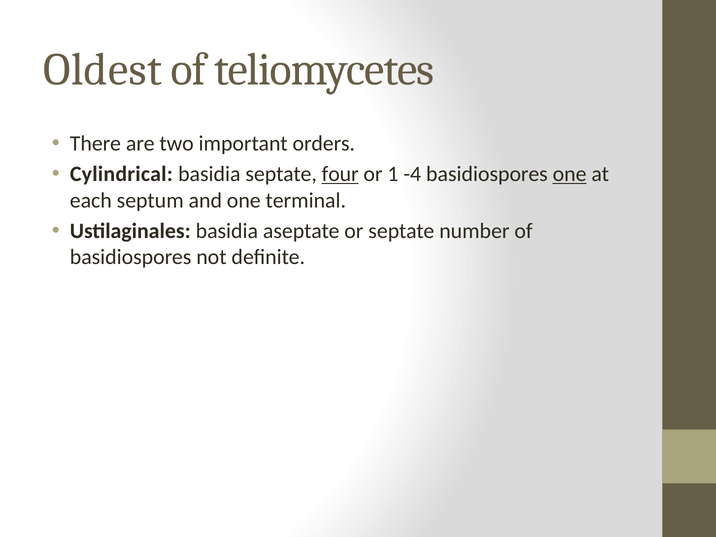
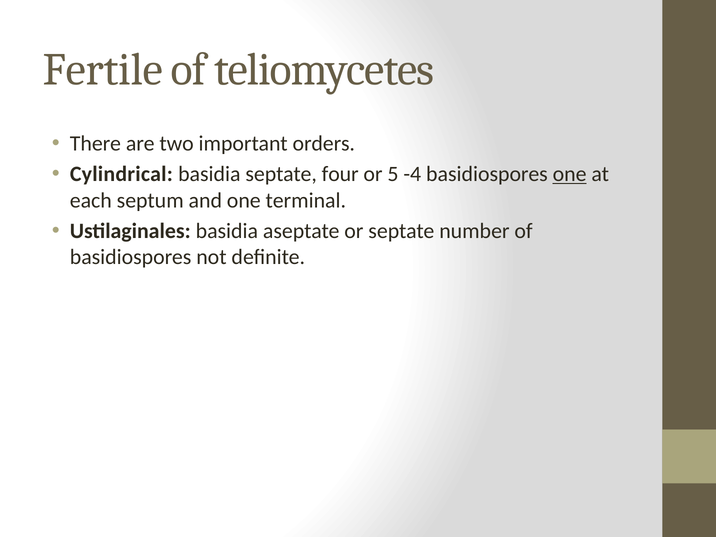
Oldest: Oldest -> Fertile (103, 69)
four underline: present -> none (340, 174)
1: 1 -> 5 (393, 174)
